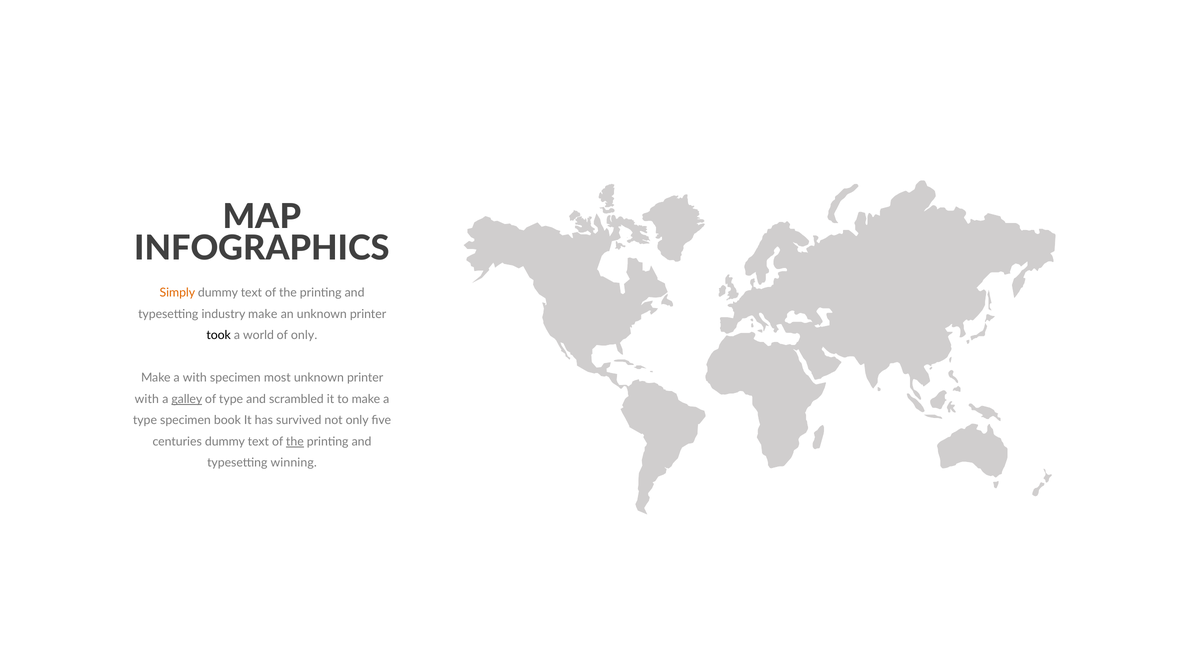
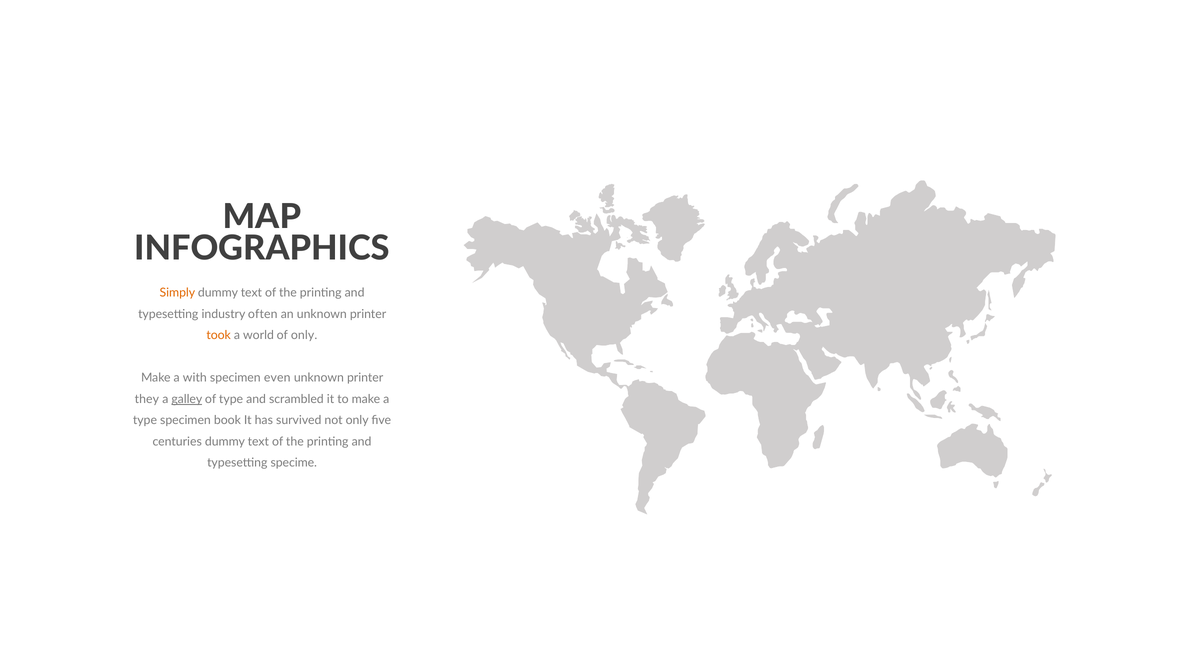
industry make: make -> often (263, 314)
took colour: black -> orange (219, 335)
most: most -> even (277, 378)
with: with -> they (147, 399)
the underline: present -> none (295, 442)
winning: winning -> specime (294, 463)
